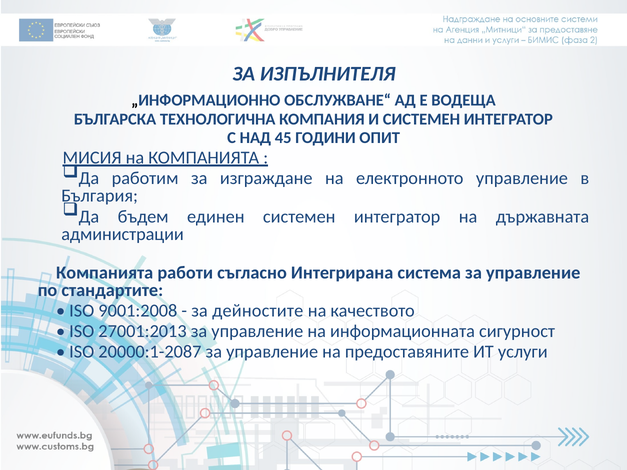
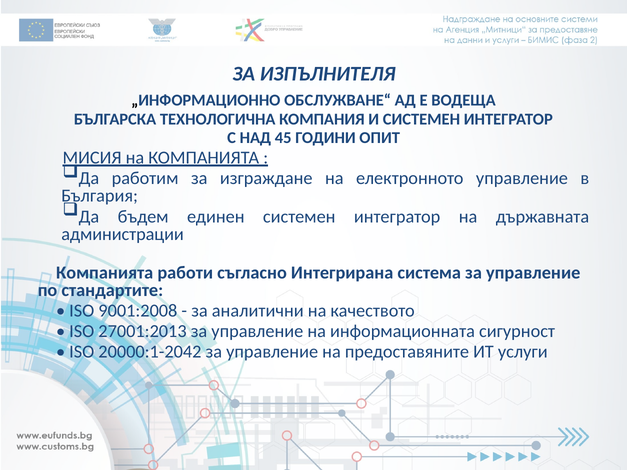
дейностите: дейностите -> аналитични (258, 311)
20000:1-2087: 20000:1-2087 -> 20000:1-2042 (150, 352)
